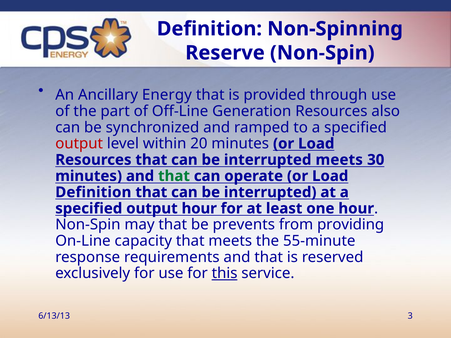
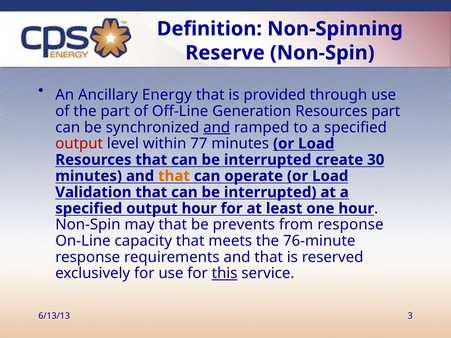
Resources also: also -> part (386, 111)
and underline: none -> present (217, 127)
20: 20 -> 77 (199, 144)
interrupted meets: meets -> create (339, 160)
that colour: green -> orange (174, 176)
Definition: Definition -> Validation (93, 192)
from providing: providing -> response (350, 225)
55-minute: 55-minute -> 76-minute (319, 241)
